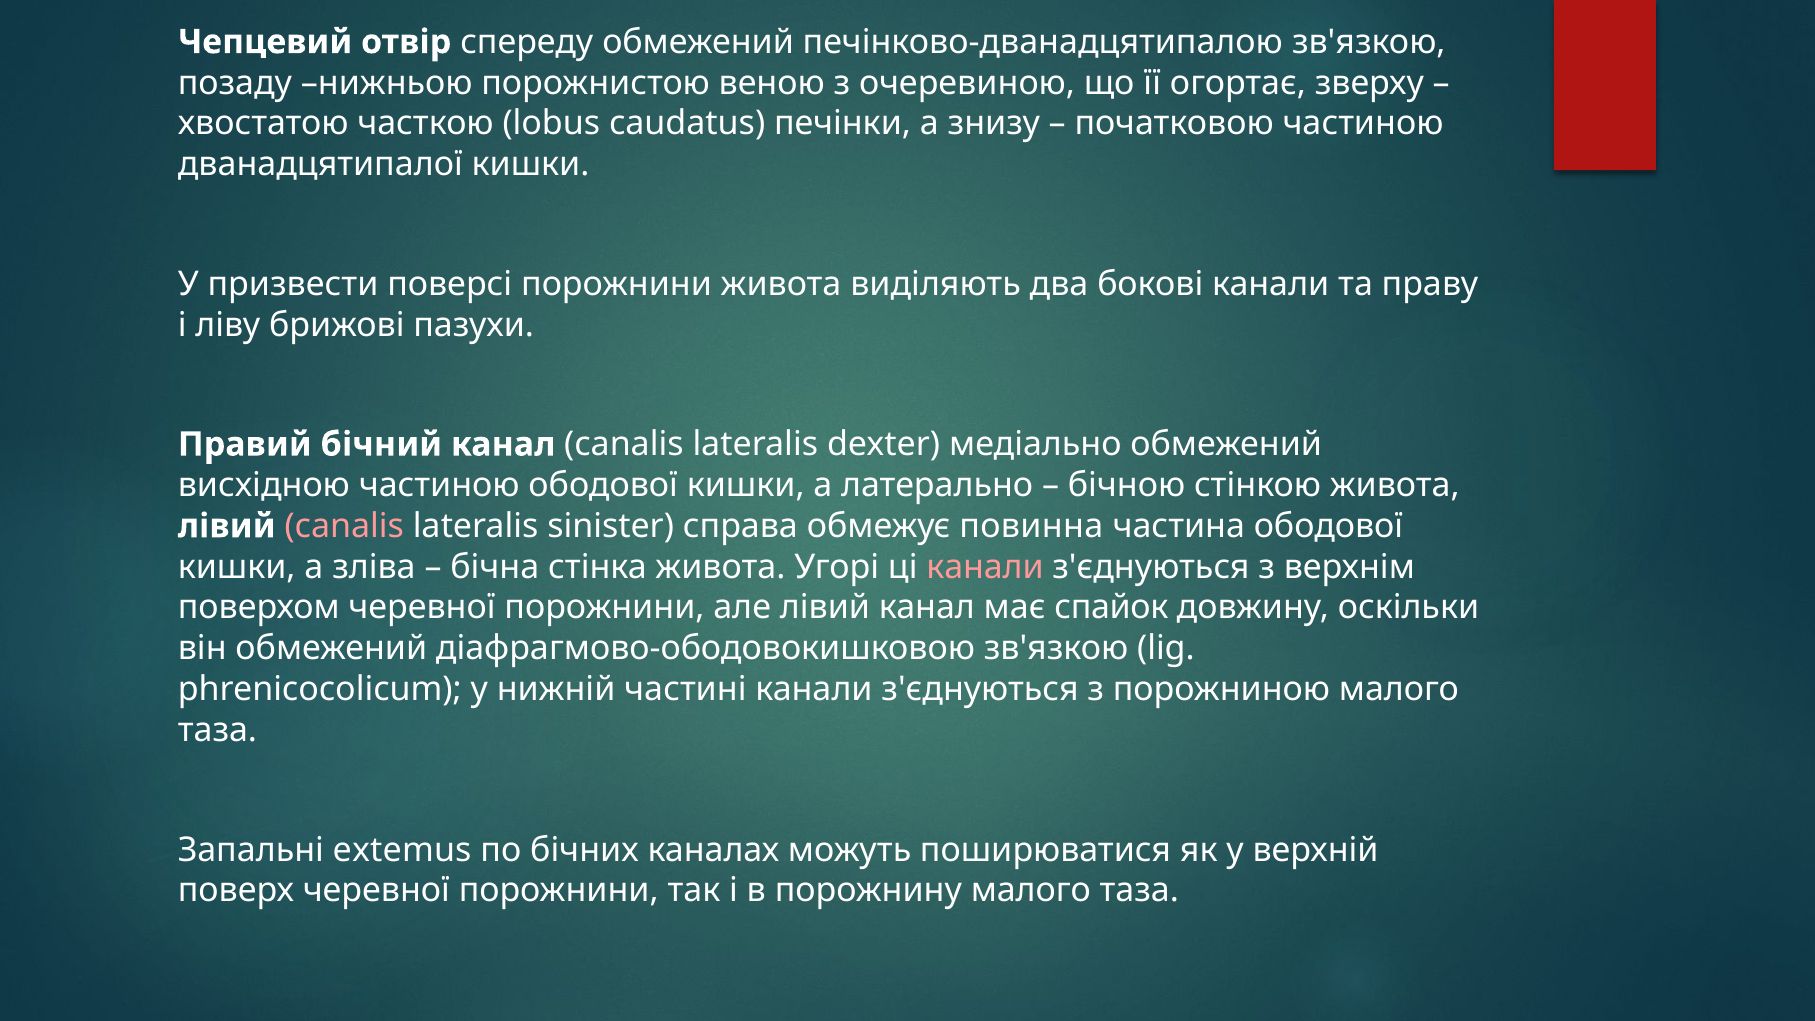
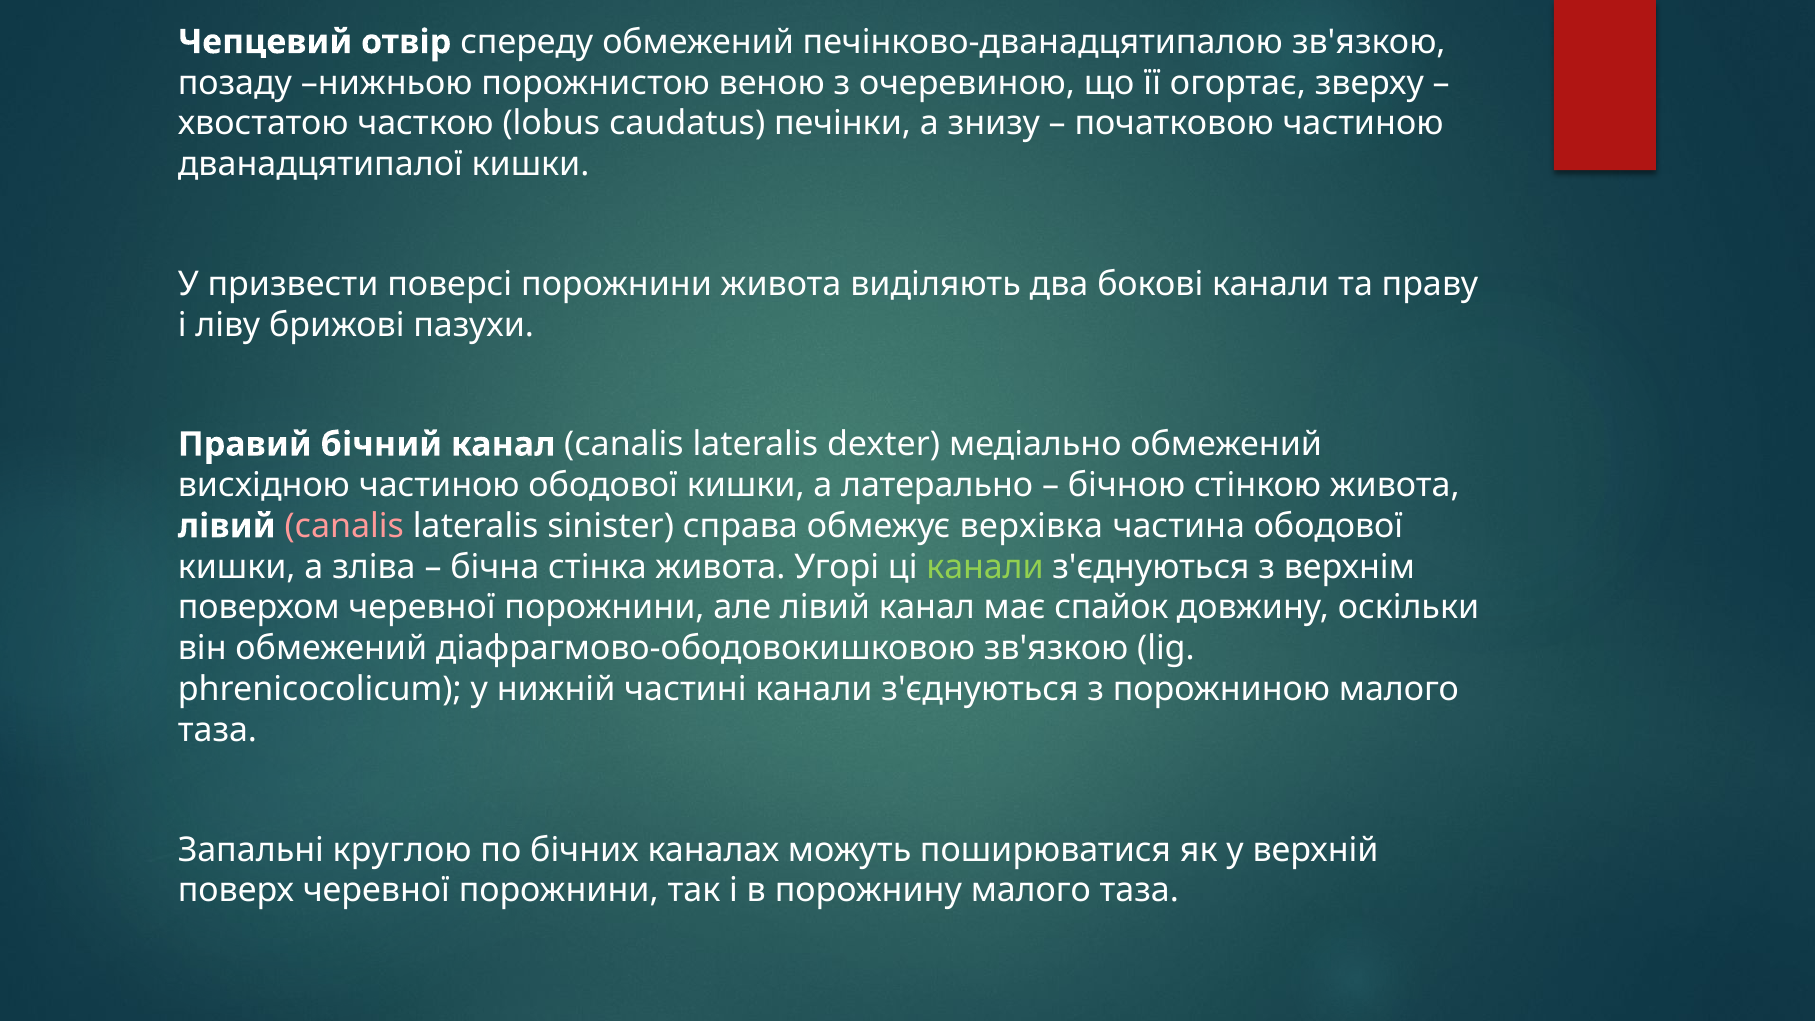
повинна: повинна -> верхівка (1031, 526)
канали colour: pink -> light green (985, 567)
extemus: extemus -> круглою (402, 850)
